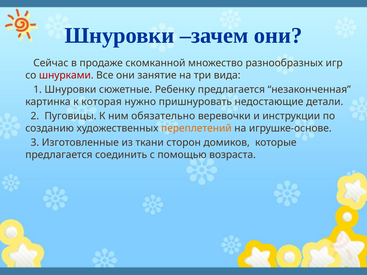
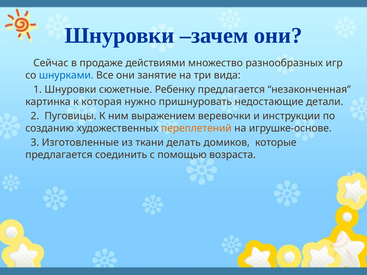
скомканной: скомканной -> действиями (155, 63)
шнурками colour: red -> blue (66, 75)
обязательно: обязательно -> выражением (163, 116)
сторон: сторон -> делать (184, 143)
